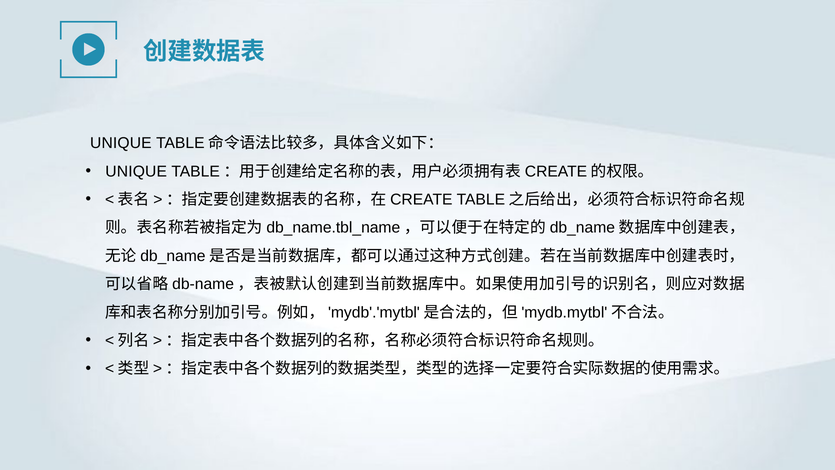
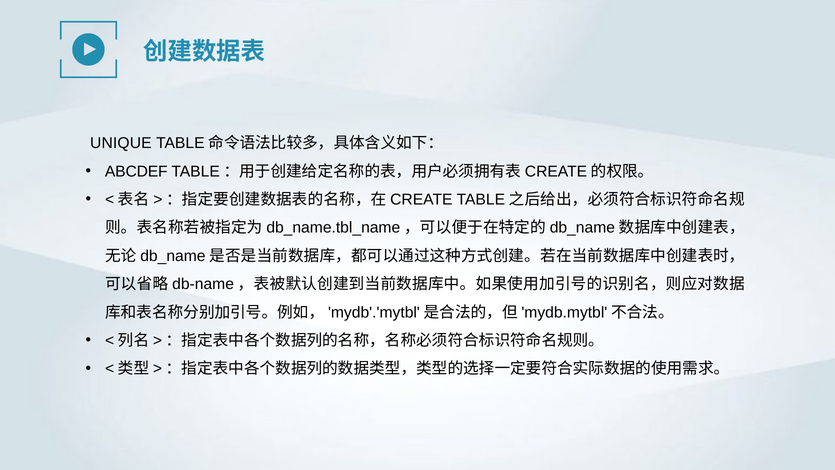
UNIQUE: UNIQUE -> ABCDEF (136, 171)
